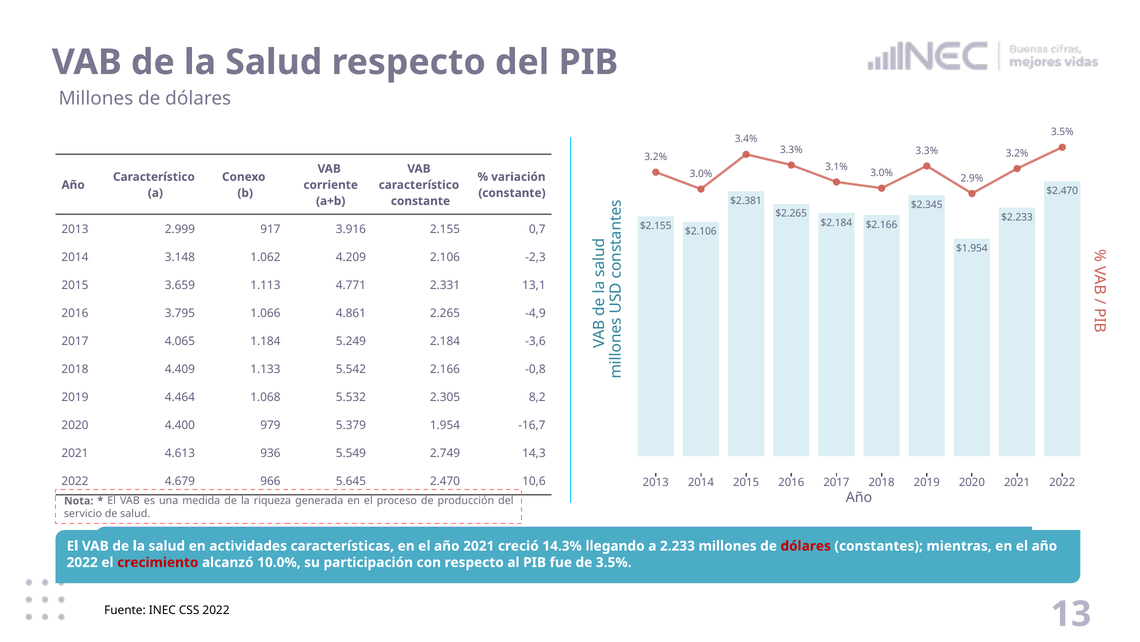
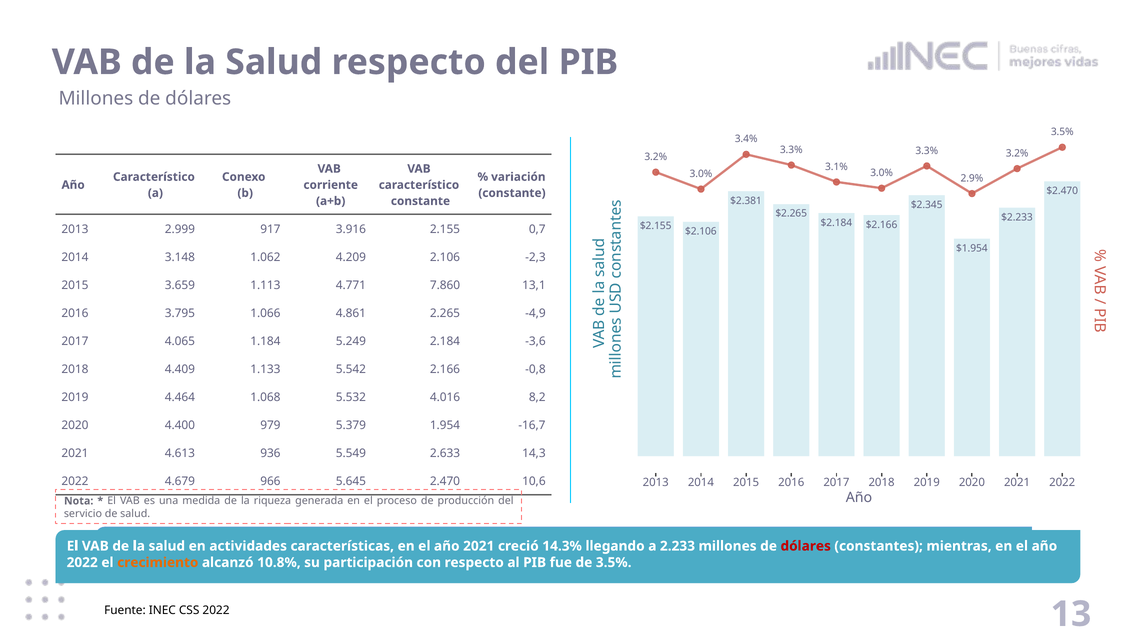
2.331: 2.331 -> 7.860 (445, 285)
2.305: 2.305 -> 4.016 (445, 397)
2.749: 2.749 -> 2.633 (445, 453)
crecimiento colour: red -> orange (158, 562)
10.0%: 10.0% -> 10.8% (279, 562)
